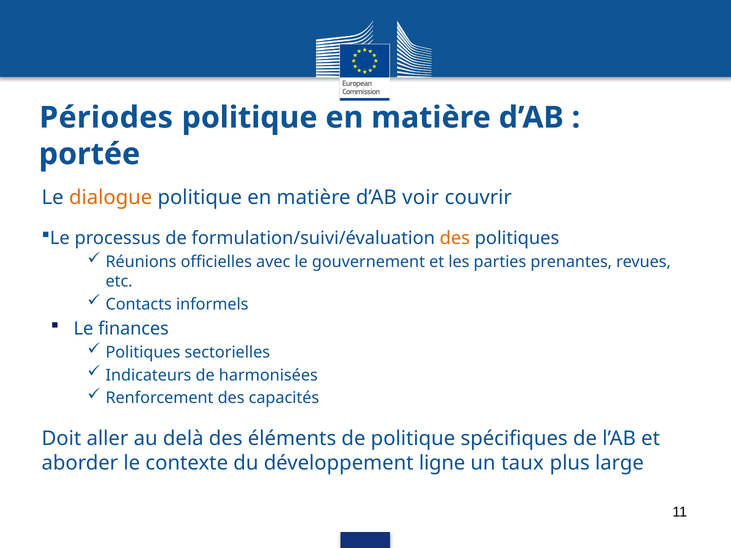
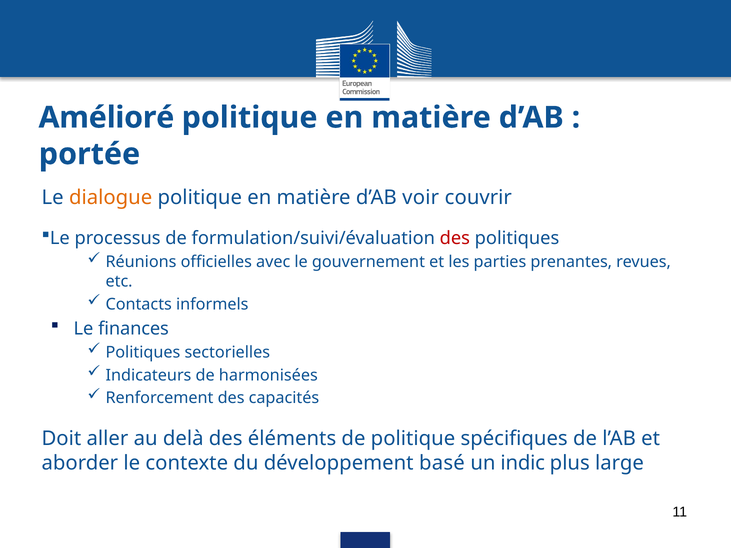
Périodes: Périodes -> Amélioré (106, 118)
des colour: orange -> red (455, 238)
ligne: ligne -> basé (442, 463)
taux: taux -> indic (523, 463)
